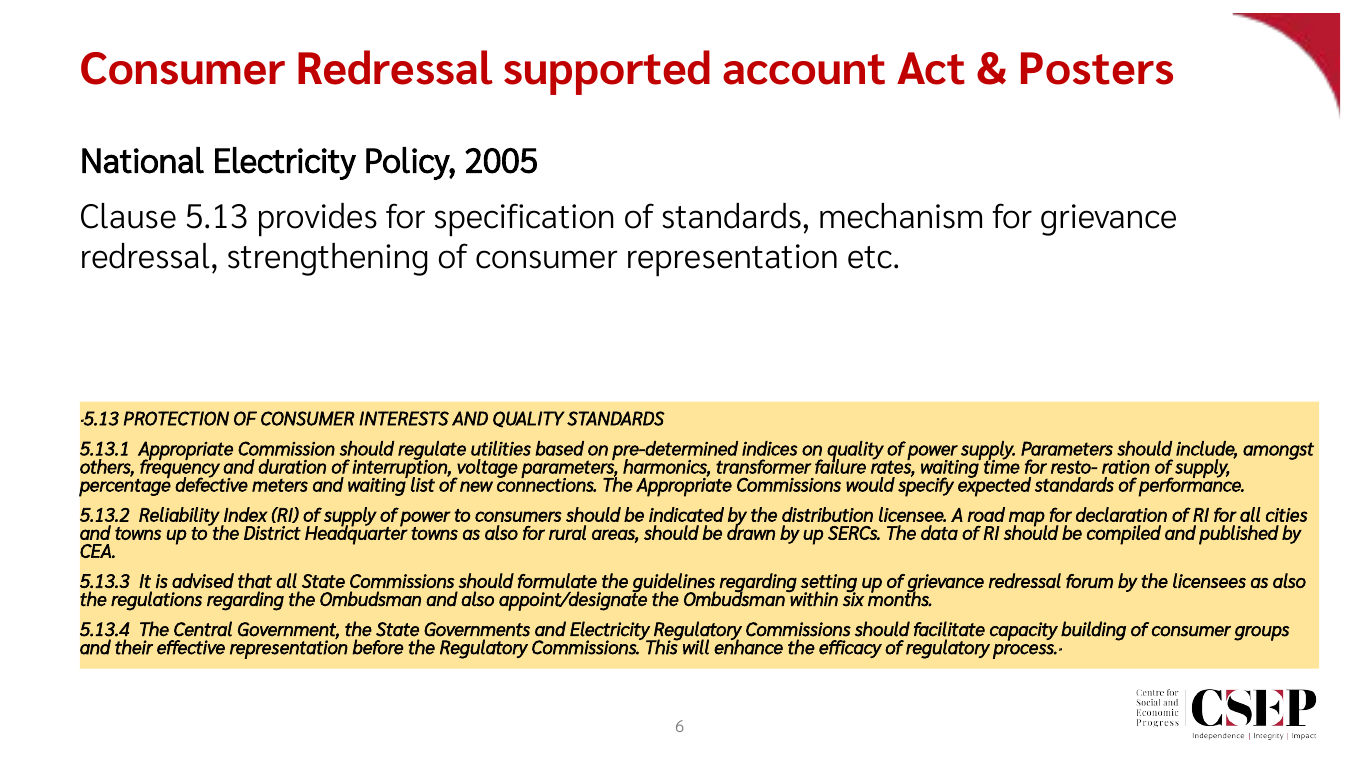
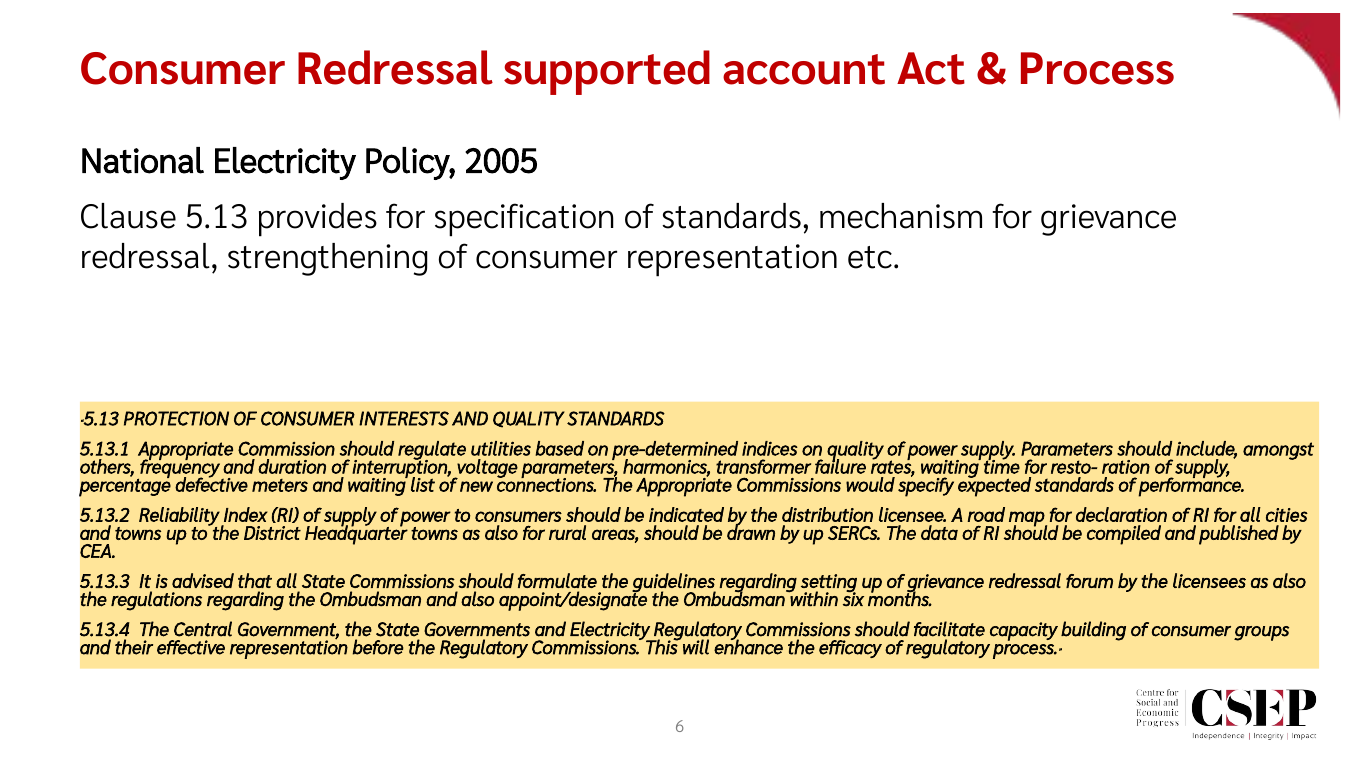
Posters: Posters -> Process (1096, 70)
